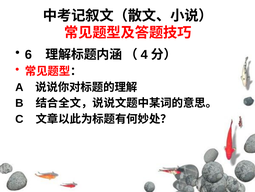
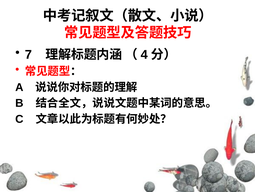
6: 6 -> 7 (28, 54)
